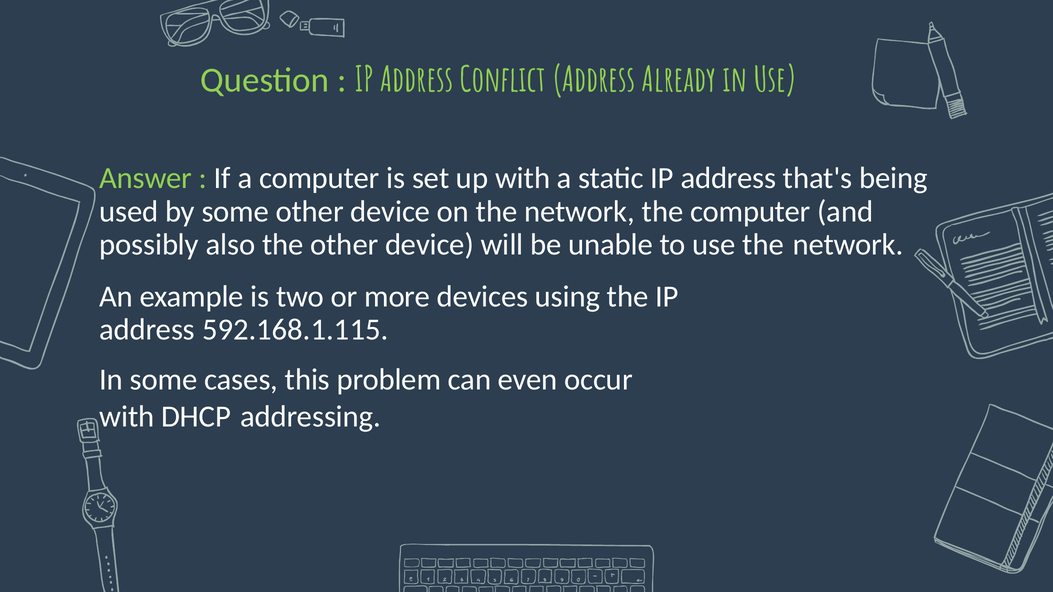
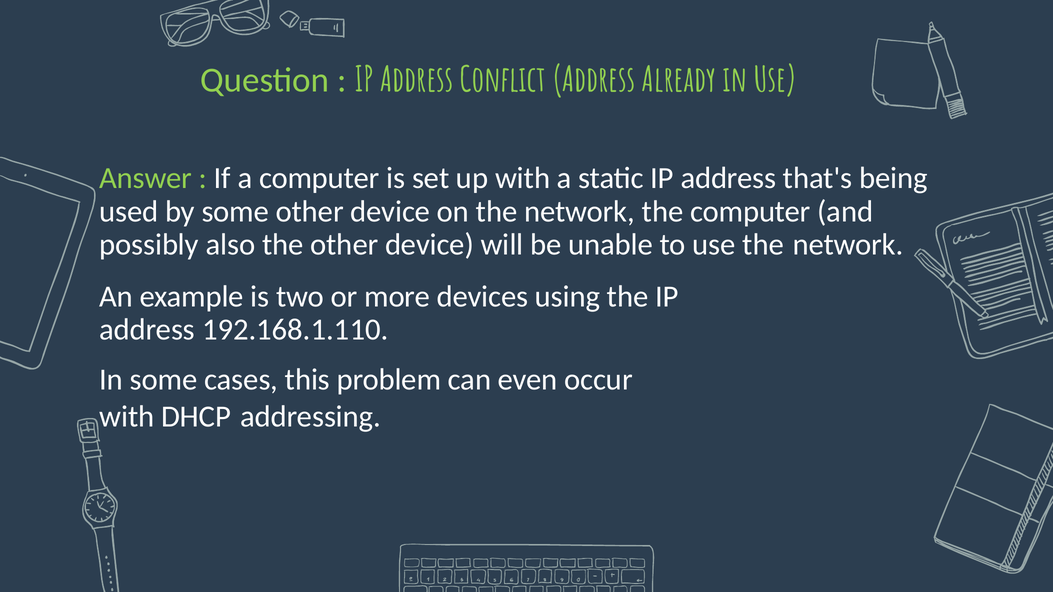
592.168.1.115: 592.168.1.115 -> 192.168.1.110 (295, 330)
